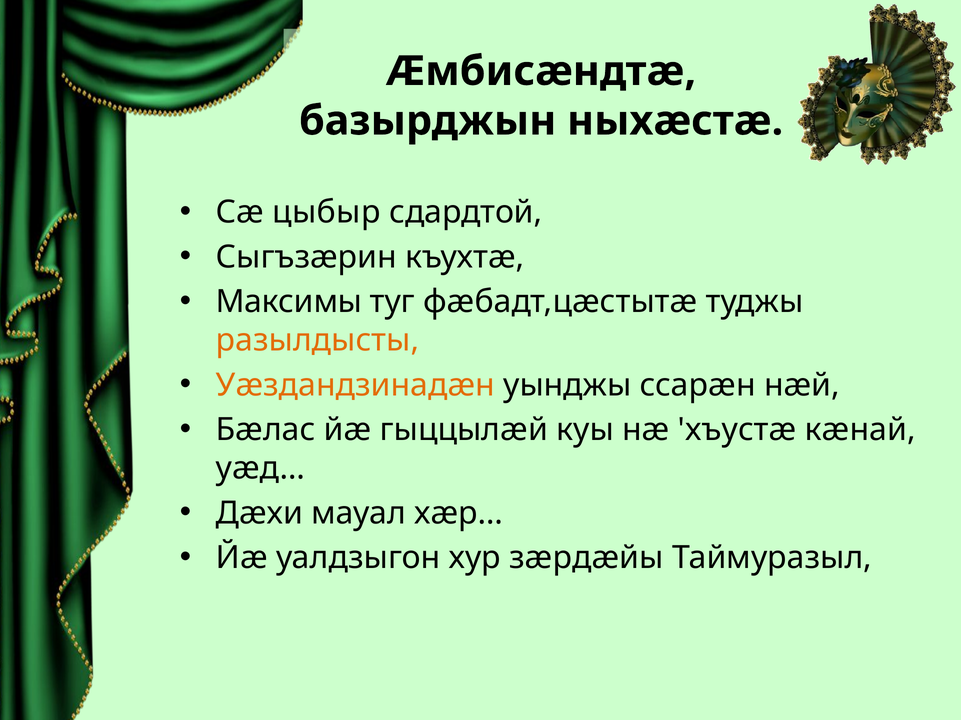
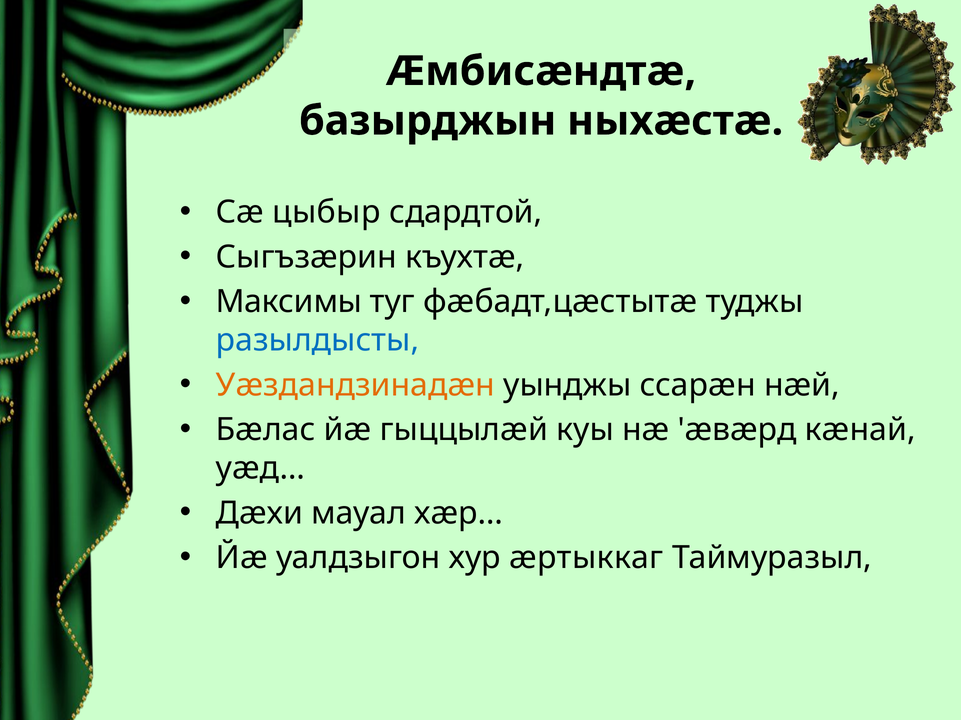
разылдысты colour: orange -> blue (318, 341)
хъустæ: хъустæ -> æвæрд (737, 430)
зæрдæйы: зæрдæйы -> æртыккаг (586, 558)
